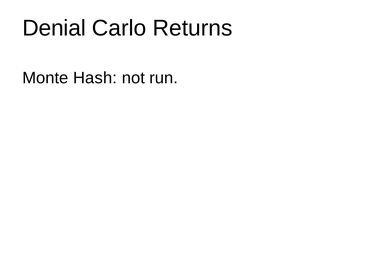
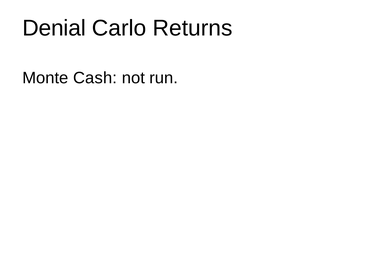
Hash: Hash -> Cash (95, 78)
